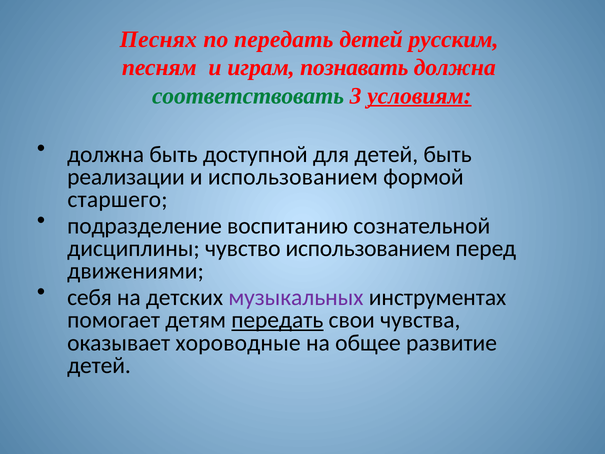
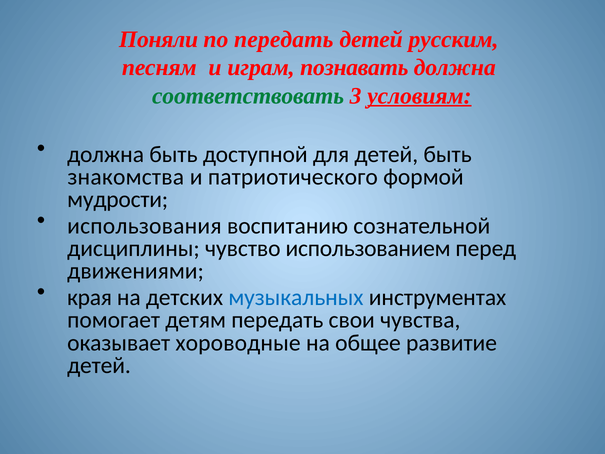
Песнях: Песнях -> Поняли (159, 39)
реализации: реализации -> знакомства (126, 177)
и использованием: использованием -> патриотического (293, 177)
старшего: старшего -> мудрости (118, 199)
подразделение: подразделение -> использования (144, 226)
себя: себя -> края (90, 297)
музыкальных colour: purple -> blue (296, 297)
передать underline: present -> none (277, 320)
